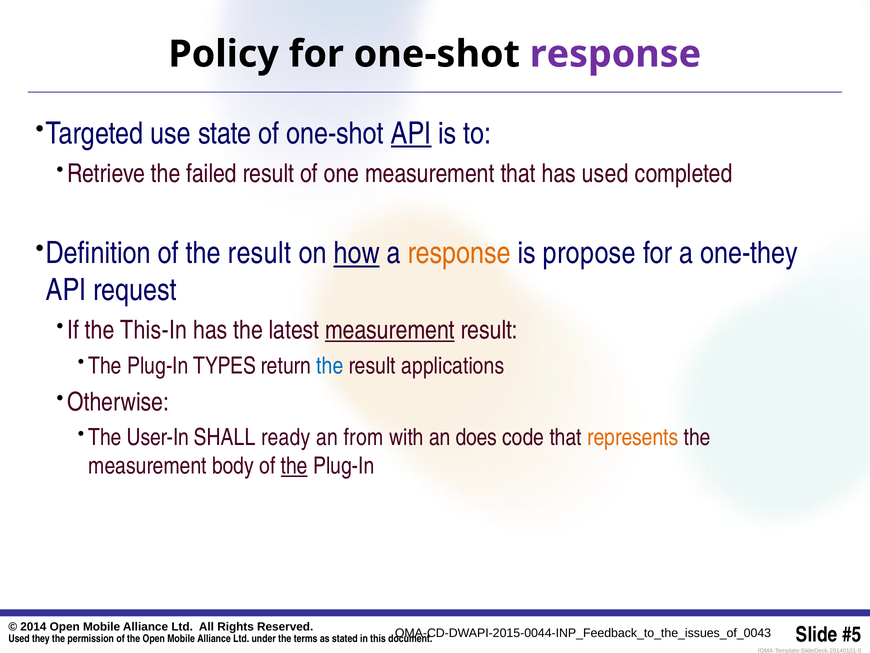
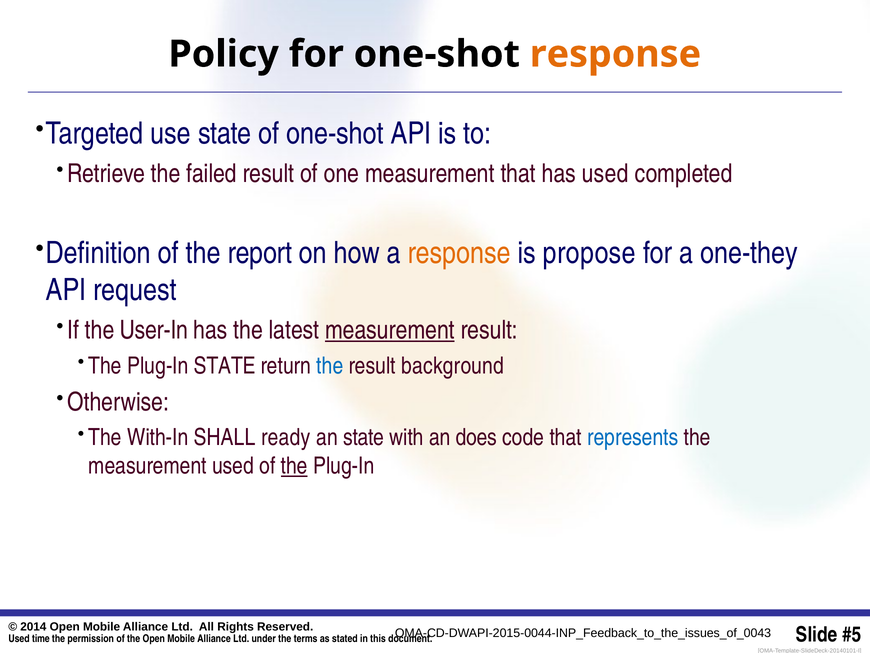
response colour: purple -> orange (615, 54)
API underline: present -> none (411, 133)
of the result: result -> report (260, 253)
how underline: present -> none (357, 253)
This-In: This-In -> User-In (154, 330)
Plug-In TYPES: TYPES -> STATE (225, 365)
applications: applications -> background (453, 365)
User-In: User-In -> With-In (158, 437)
an from: from -> state (364, 437)
represents colour: orange -> blue (633, 437)
measurement body: body -> used (233, 466)
they: they -> time (41, 639)
